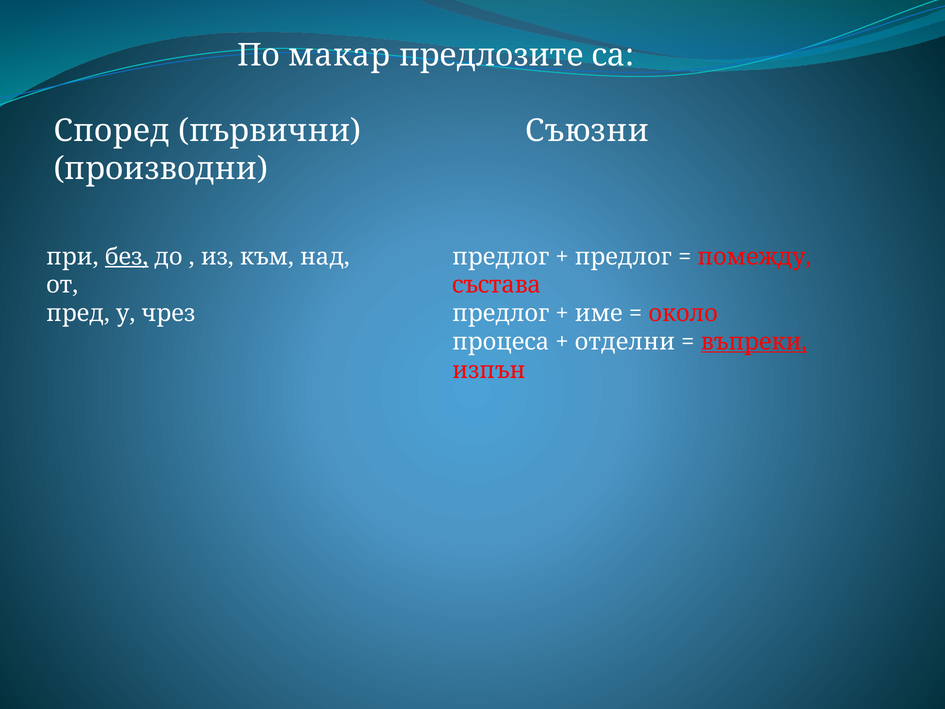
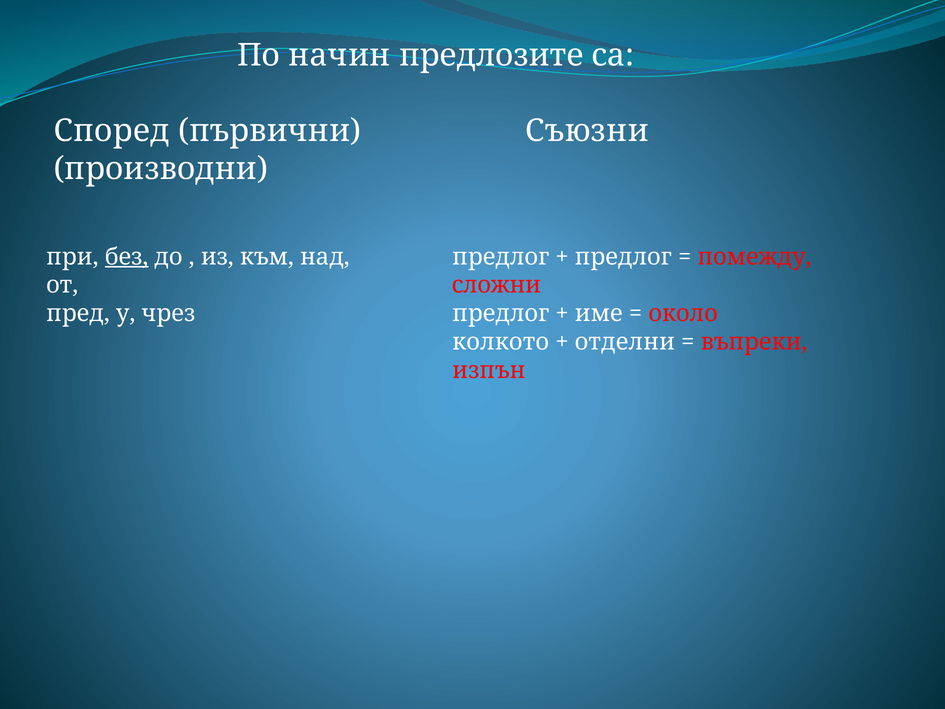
макар: макар -> начин (339, 55)
състава: състава -> сложни (496, 285)
процеса: процеса -> колкото (501, 342)
въпреки underline: present -> none (754, 342)
